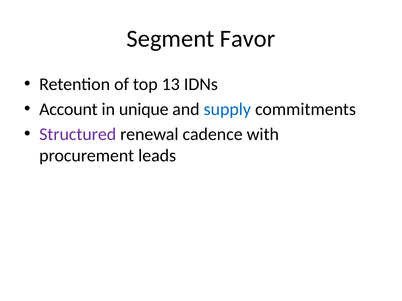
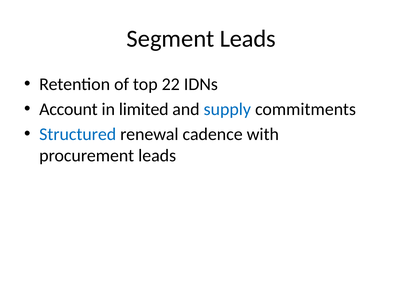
Segment Favor: Favor -> Leads (248, 39)
13: 13 -> 22 (171, 84)
unique: unique -> limited (144, 109)
Structured colour: purple -> blue (78, 134)
